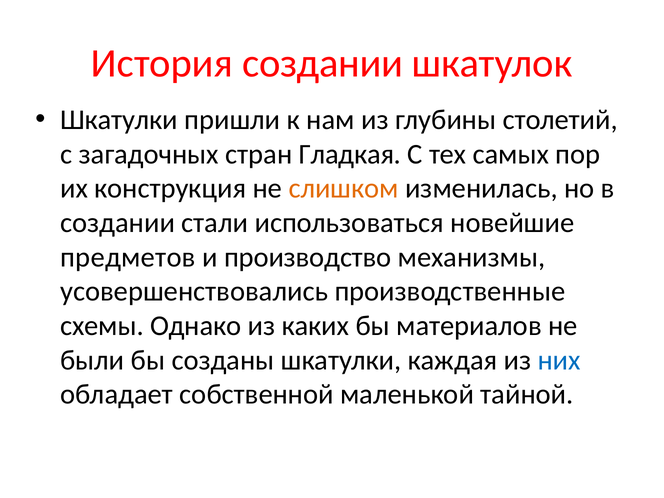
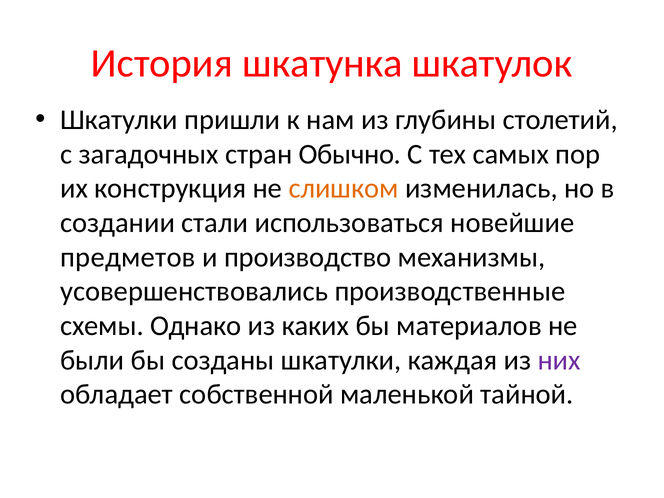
История создании: создании -> шкатунка (323, 64)
Гладкая: Гладкая -> Обычно (350, 154)
них colour: blue -> purple (559, 360)
